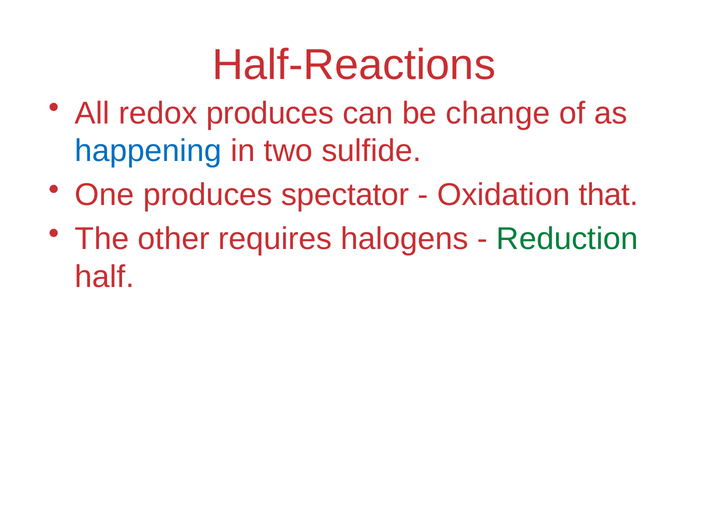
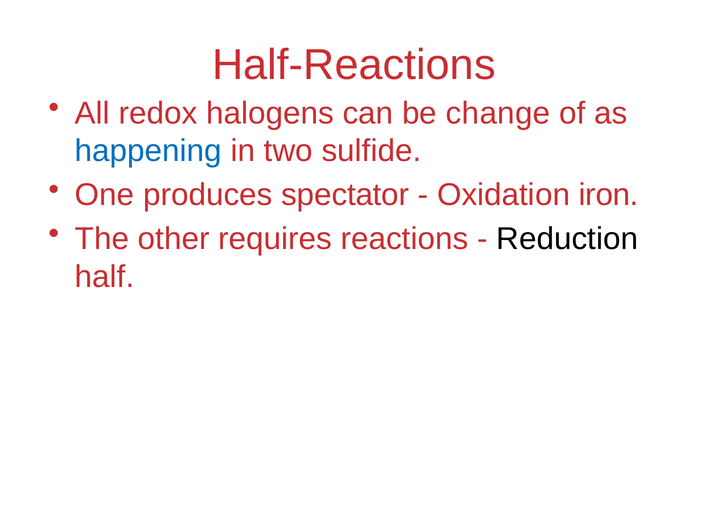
redox produces: produces -> halogens (270, 113)
that: that -> iron (609, 195)
halogens: halogens -> reactions (405, 239)
Reduction colour: green -> black (567, 239)
